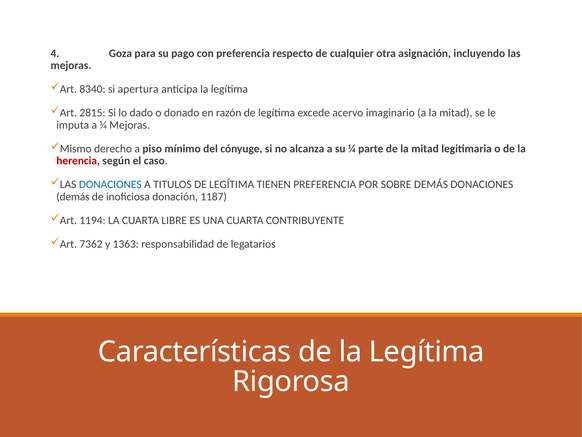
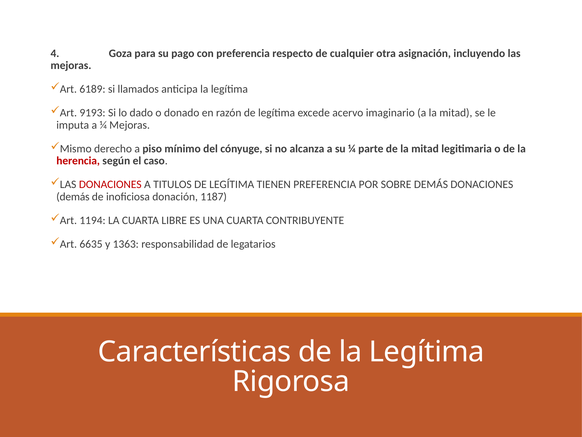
8340: 8340 -> 6189 (92, 89)
apertura: apertura -> llamados (138, 89)
2815: 2815 -> 9193 (93, 113)
DONACIONES colour: blue -> red (110, 184)
7362: 7362 -> 6635 (91, 244)
